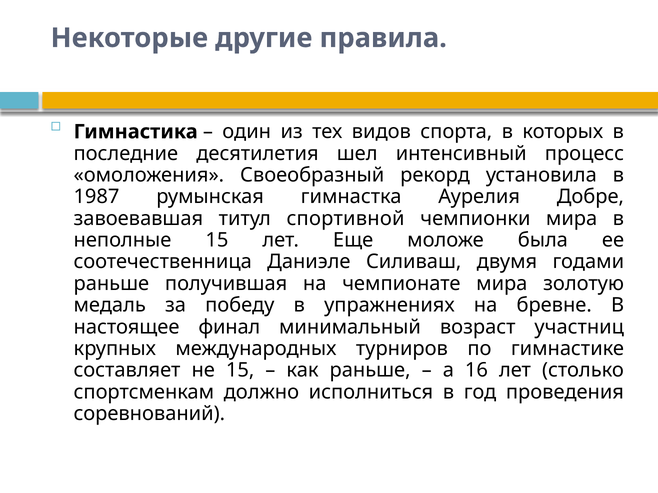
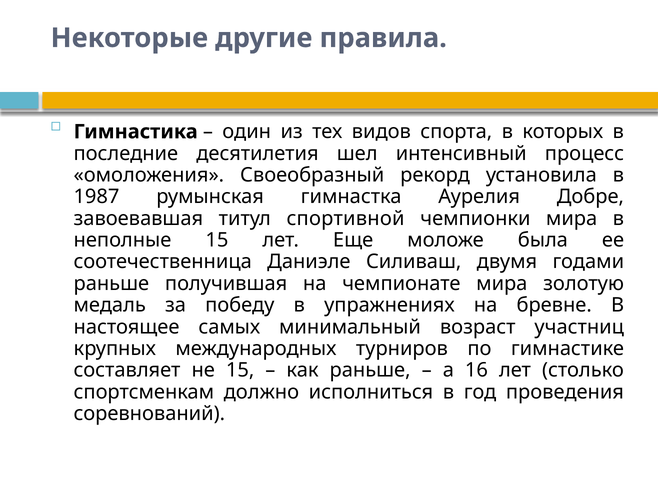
финал: финал -> самых (229, 327)
